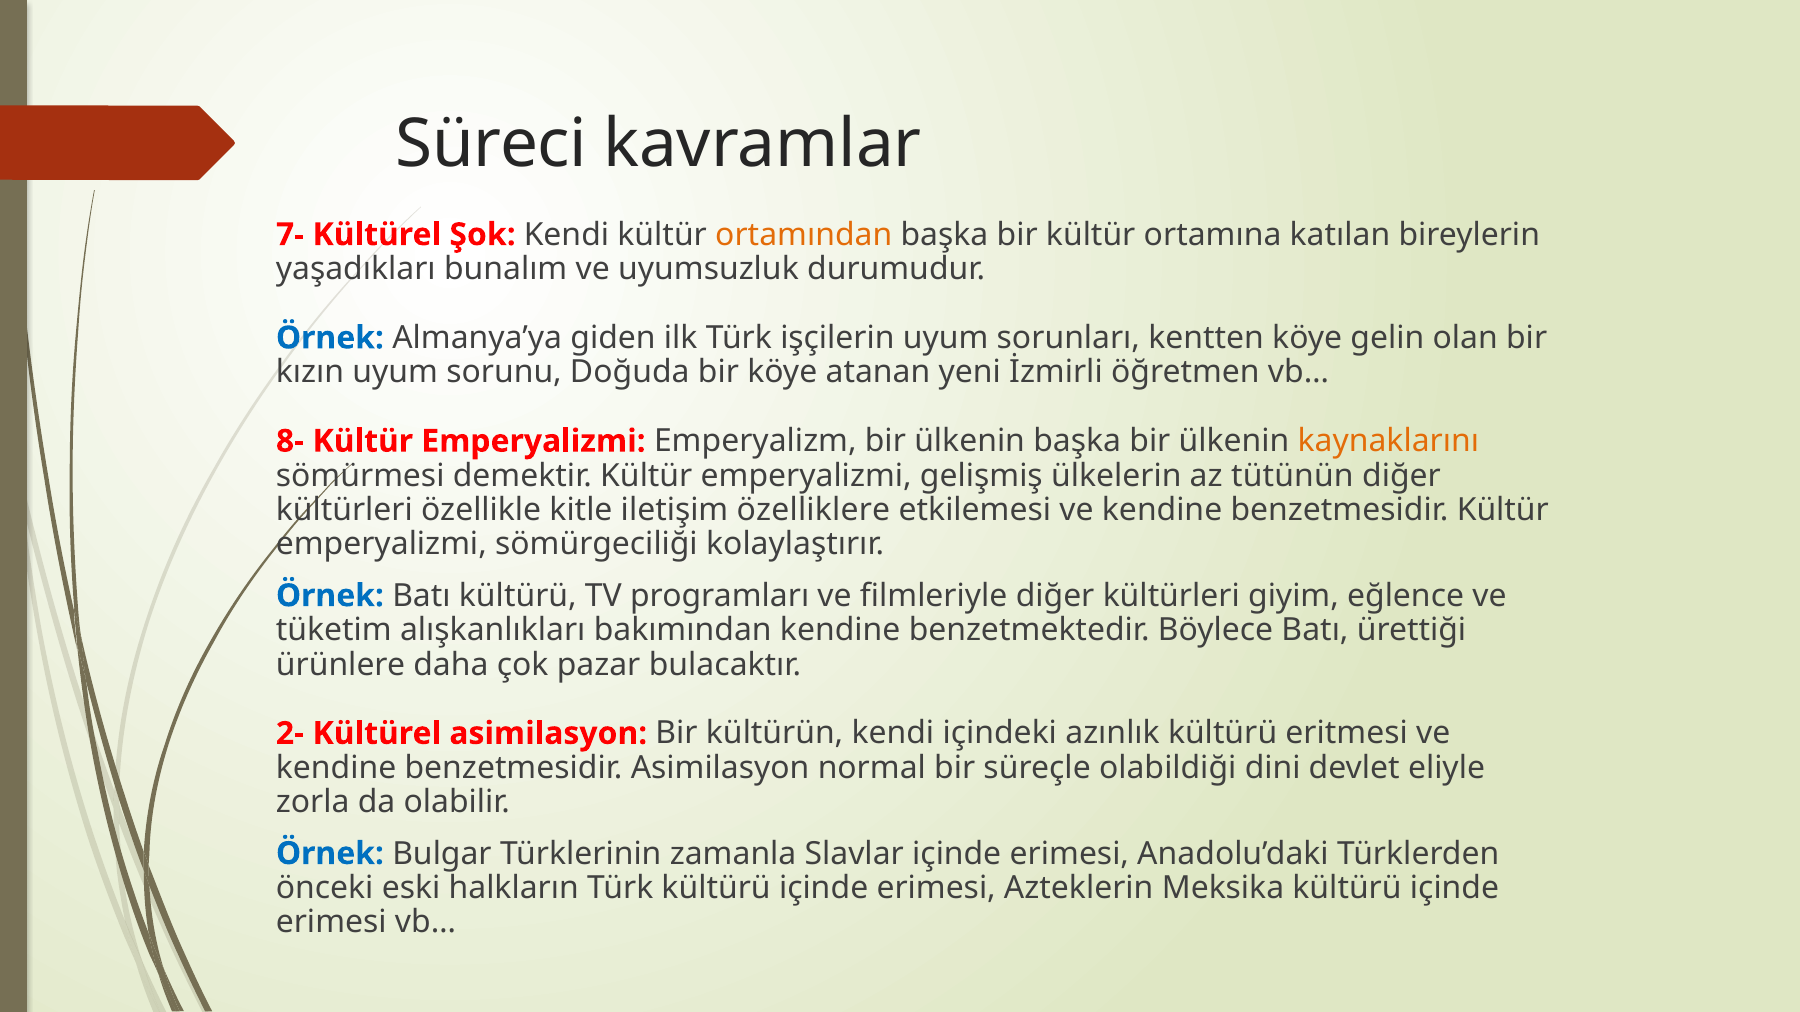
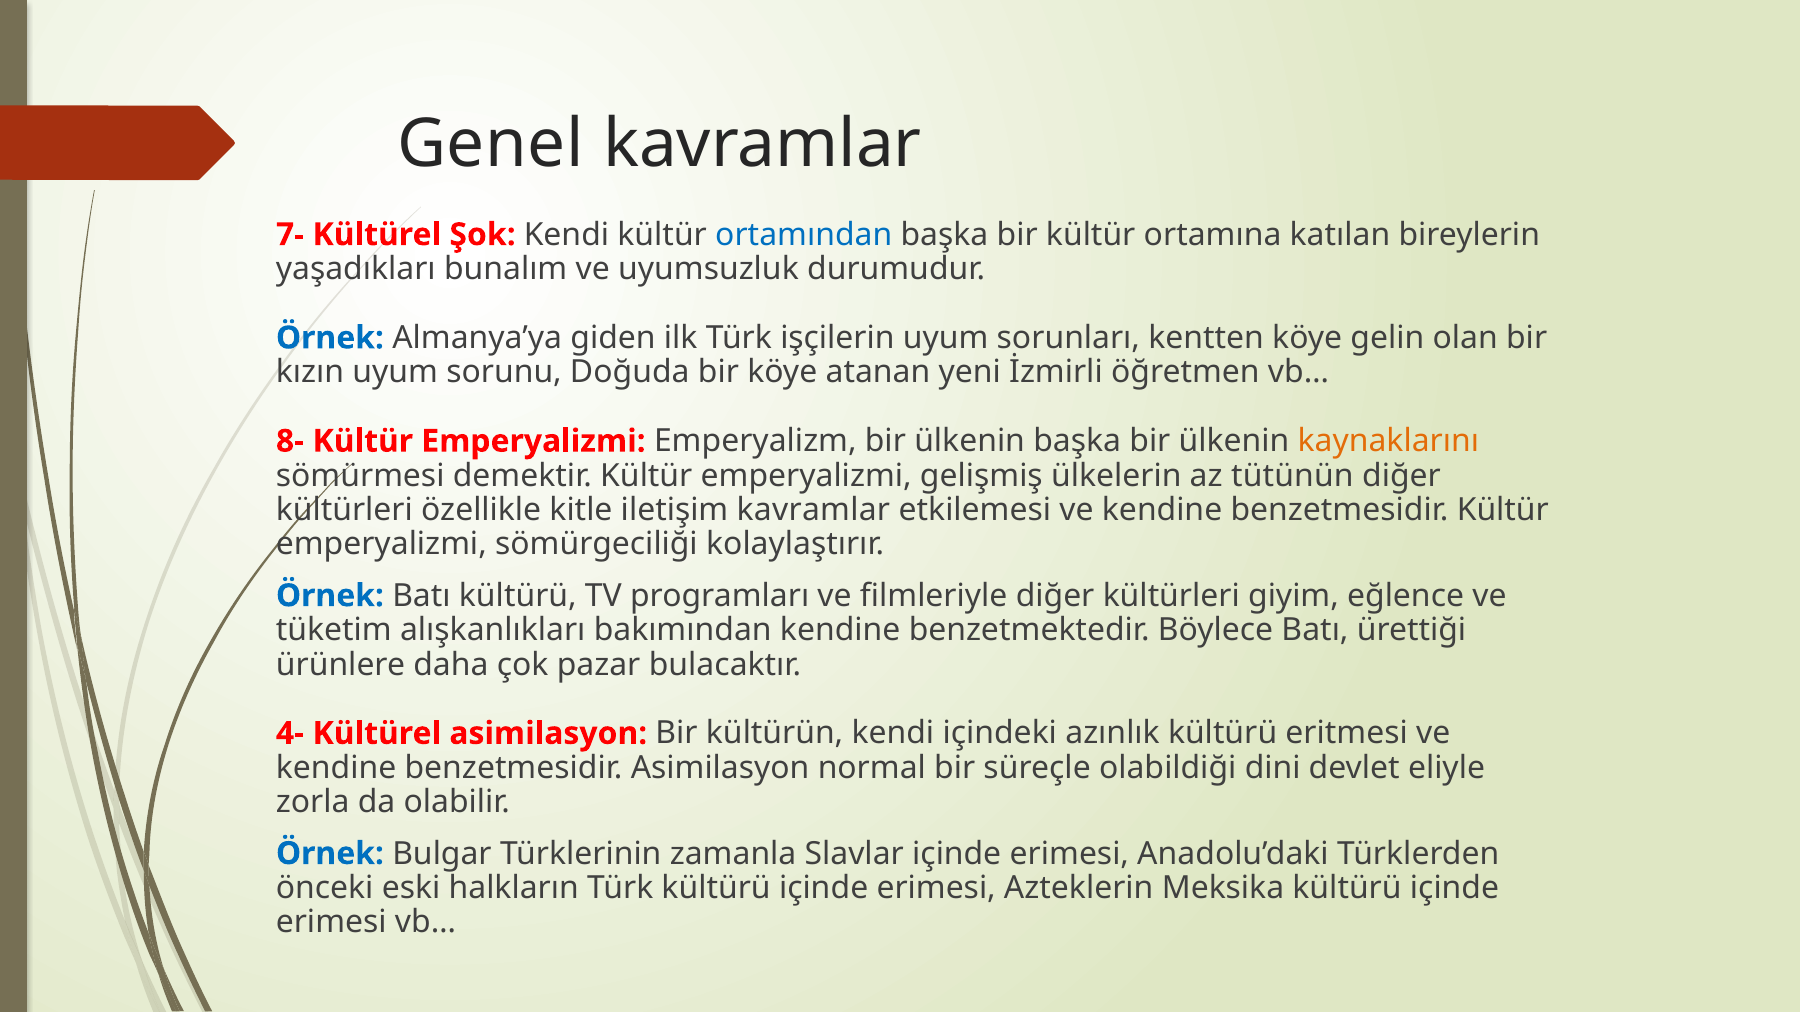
Süreci: Süreci -> Genel (491, 144)
ortamından colour: orange -> blue (804, 235)
iletişim özelliklere: özelliklere -> kavramlar (813, 510)
2-: 2- -> 4- (290, 734)
